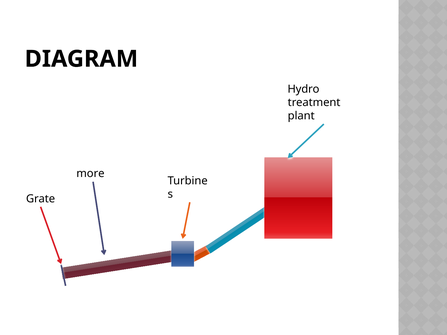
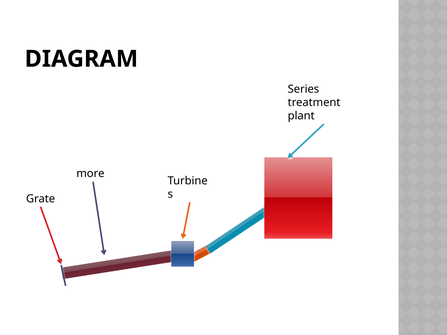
Hydro: Hydro -> Series (303, 89)
